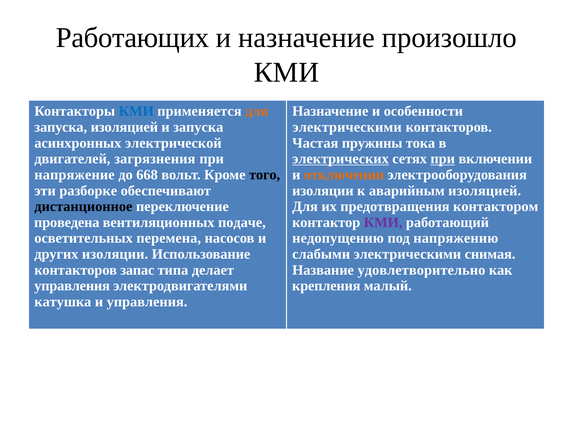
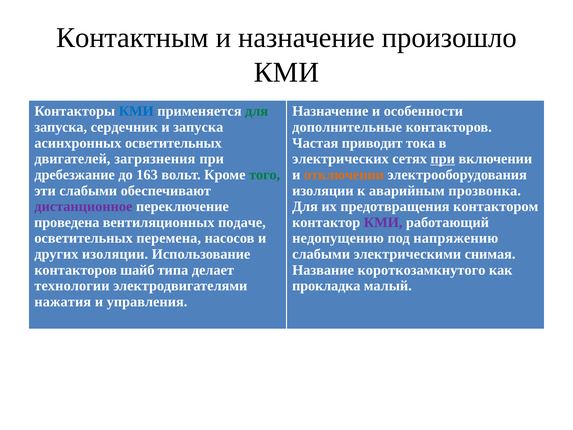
Работающих: Работающих -> Контактным (132, 38)
для colour: orange -> green (257, 111)
запуска изоляцией: изоляцией -> сердечник (124, 127)
электрическими: электрическими -> дополнительные (347, 127)
асинхронных электрической: электрической -> осветительных (173, 143)
пружины: пружины -> приводит (372, 143)
электрических underline: present -> none (341, 159)
напряжение: напряжение -> дребезжание (75, 175)
668: 668 -> 163 (147, 175)
того colour: black -> green (265, 175)
эти разборке: разборке -> слабыми (88, 190)
аварийным изоляцией: изоляцией -> прозвонка (485, 190)
дистанционное colour: black -> purple (83, 206)
запас: запас -> шайб (137, 270)
удовлетворительно: удовлетворительно -> короткозамкнутого (421, 270)
управления: управления -> технологии (72, 286)
крепления: крепления -> прокладка (326, 286)
катушка: катушка -> нажатия (63, 302)
